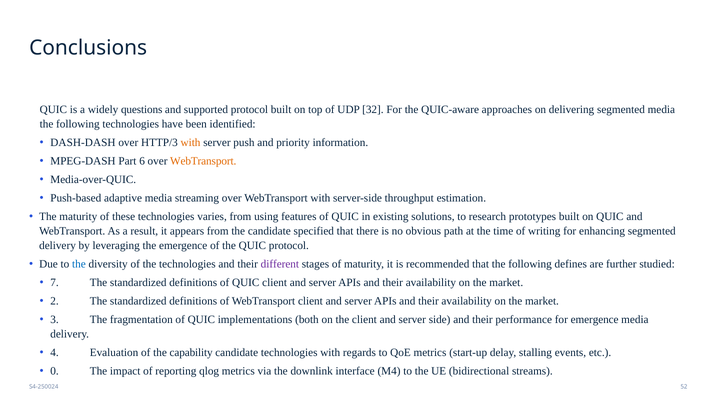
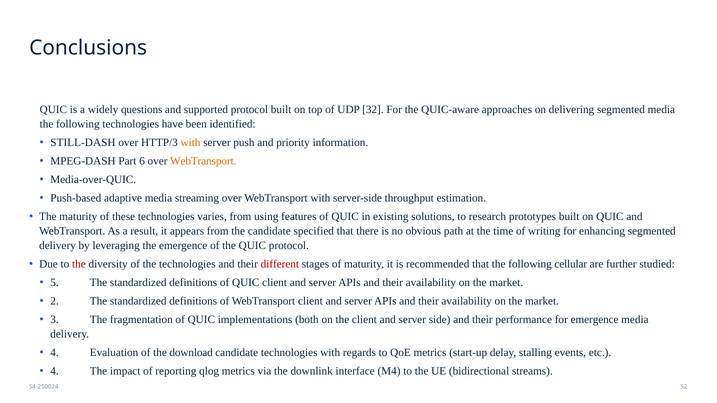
DASH-DASH: DASH-DASH -> STILL-DASH (83, 143)
the colour: blue -> red (79, 264)
different colour: purple -> red (280, 264)
defines: defines -> cellular (571, 264)
7: 7 -> 5 (55, 283)
capability: capability -> download (191, 353)
0: 0 -> 4 (55, 371)
